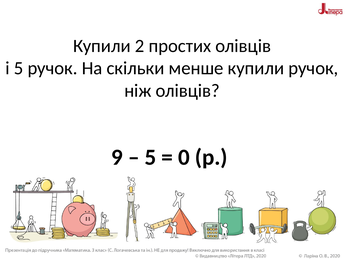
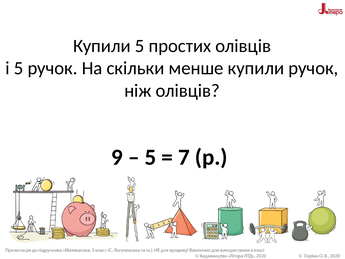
Купили 2: 2 -> 5 (140, 46)
0: 0 -> 7 (184, 157)
